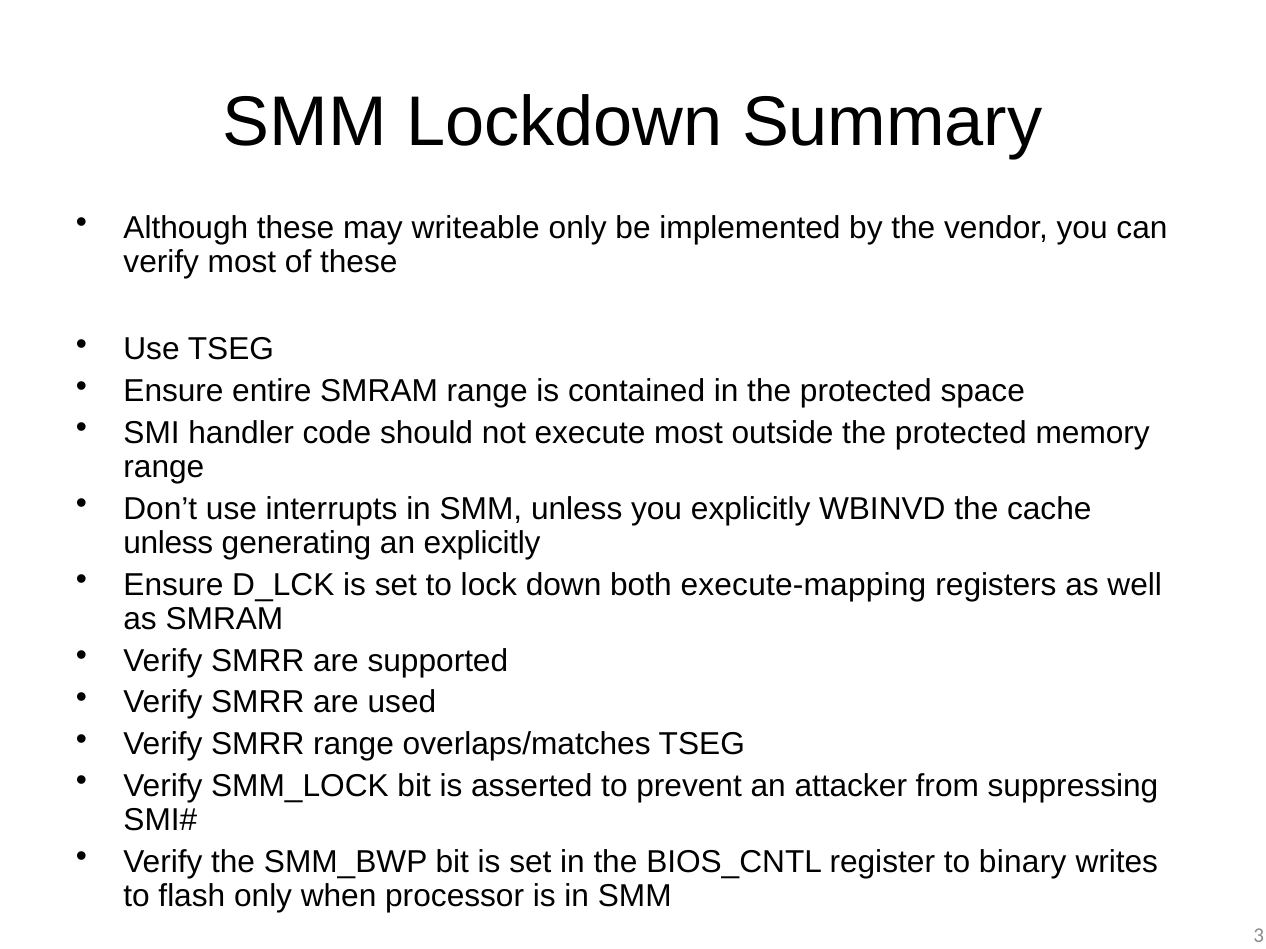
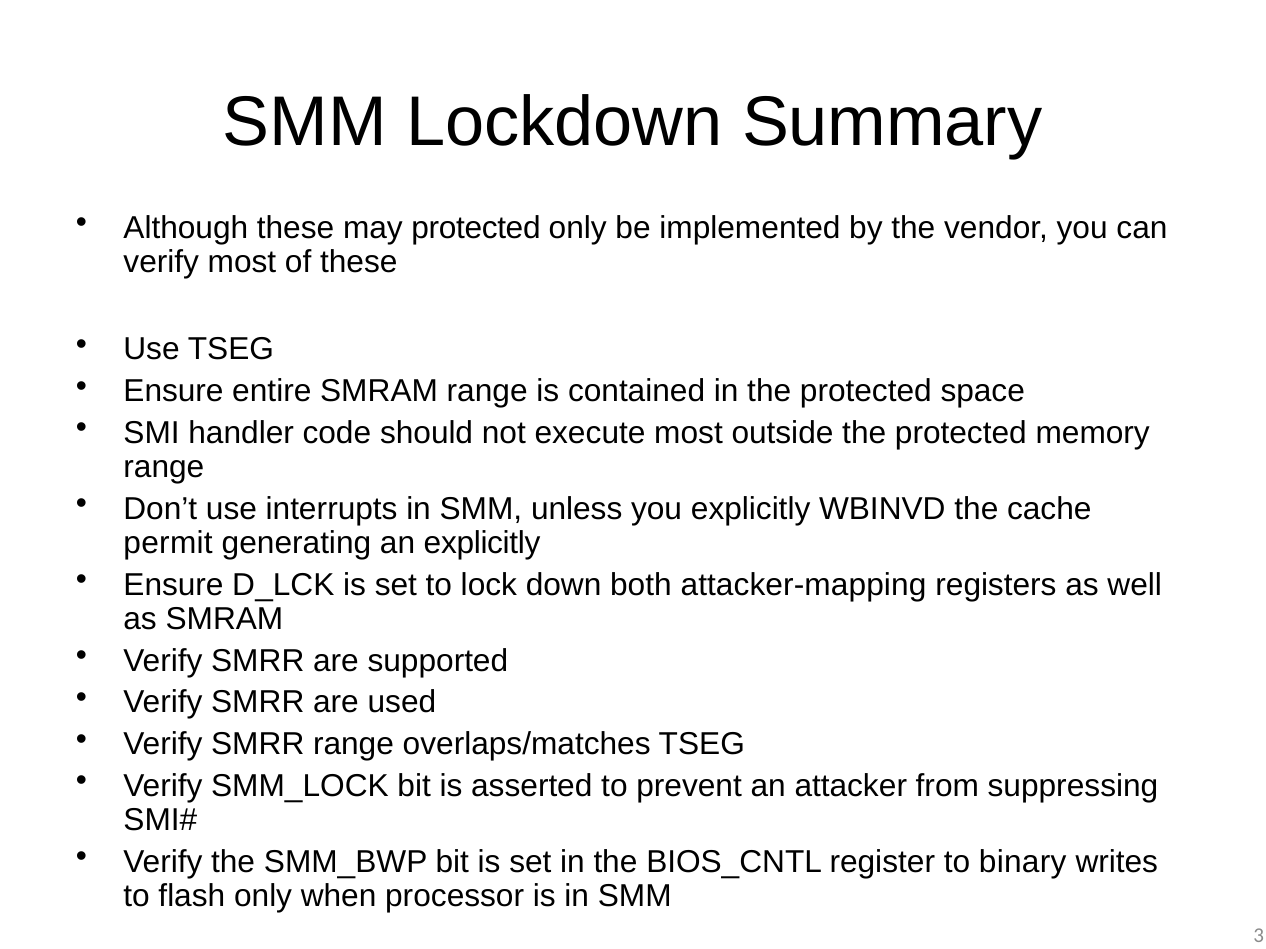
may writeable: writeable -> protected (476, 228)
unless: unless -> permit (168, 543)
execute-mapping: execute-mapping -> attacker-mapping (803, 585)
